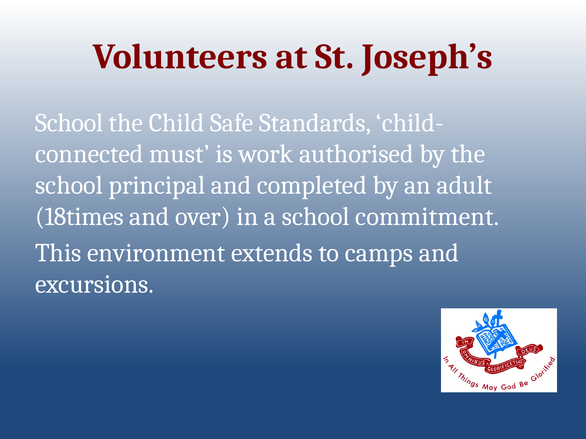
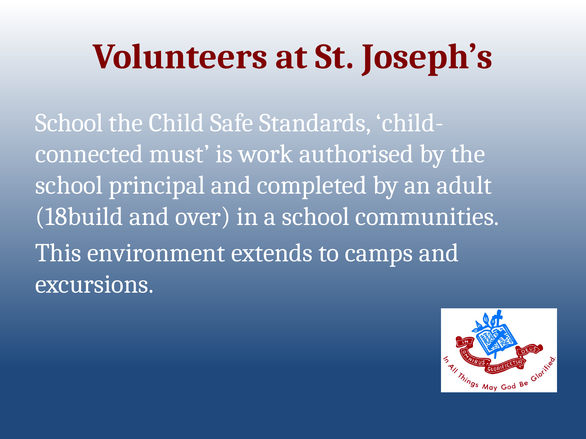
18times: 18times -> 18build (79, 217)
commitment: commitment -> communities (427, 217)
